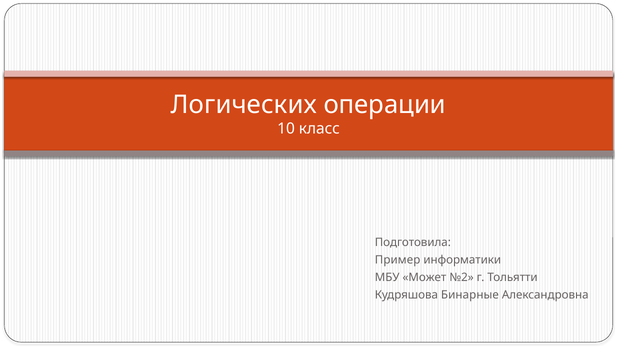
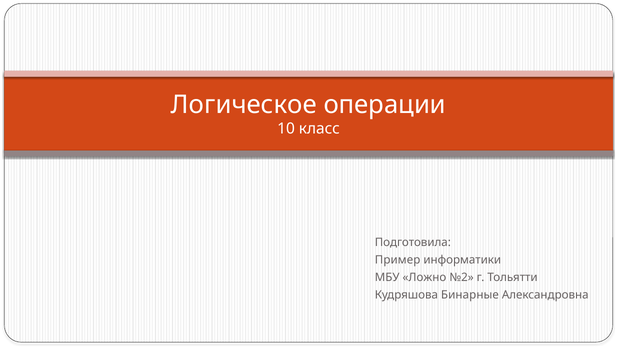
Логических: Логических -> Логическое (244, 105)
Может: Может -> Ложно (424, 278)
